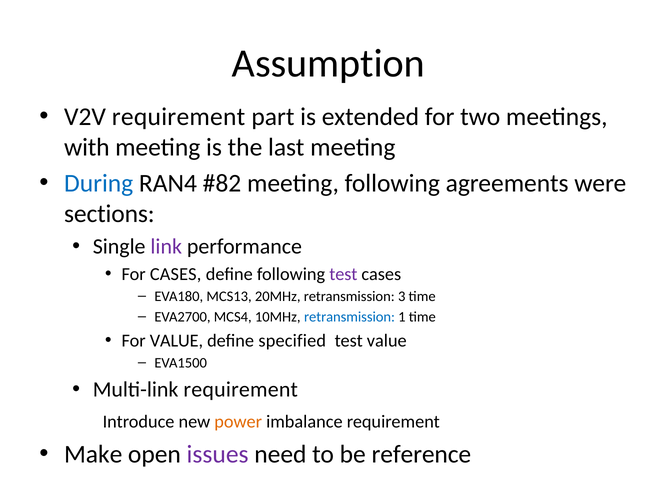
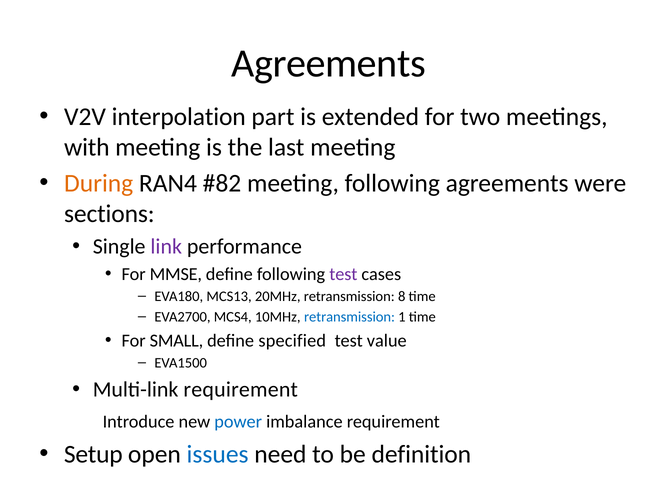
Assumption: Assumption -> Agreements (329, 64)
V2V requirement: requirement -> interpolation (179, 117)
During colour: blue -> orange (99, 183)
For CASES: CASES -> MMSE (176, 274)
3: 3 -> 8 (402, 296)
For VALUE: VALUE -> SMALL (176, 340)
power colour: orange -> blue (238, 421)
Make: Make -> Setup (93, 454)
issues colour: purple -> blue (218, 454)
reference: reference -> definition (421, 454)
